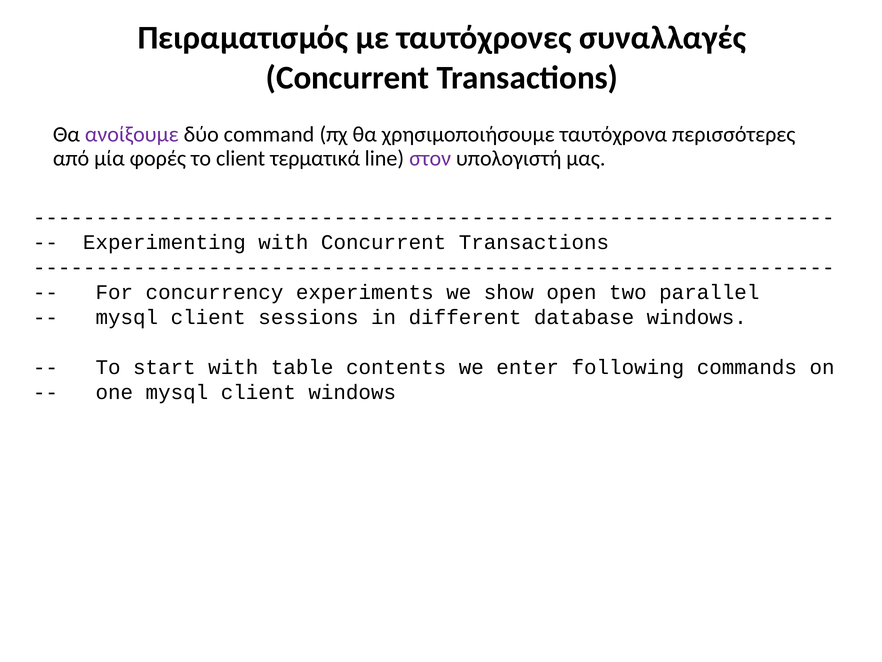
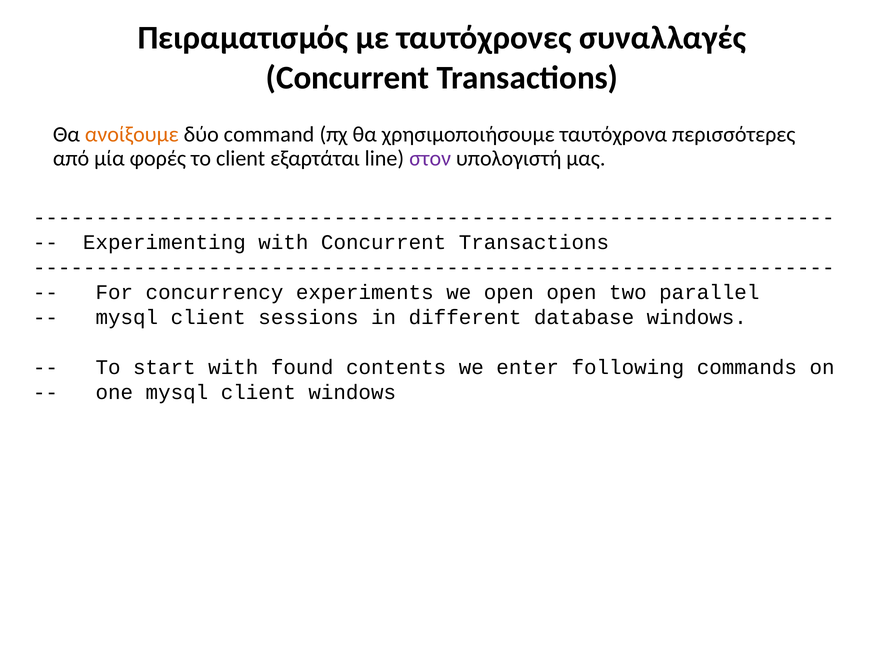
ανοίξουμε colour: purple -> orange (132, 135)
τερματικά: τερματικά -> εξαρτάται (315, 158)
we show: show -> open (509, 292)
table: table -> found (302, 367)
